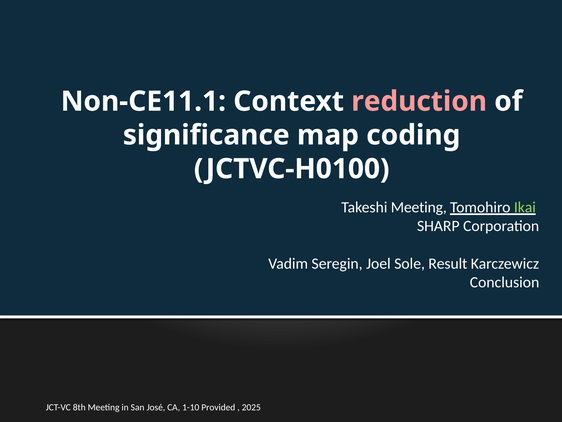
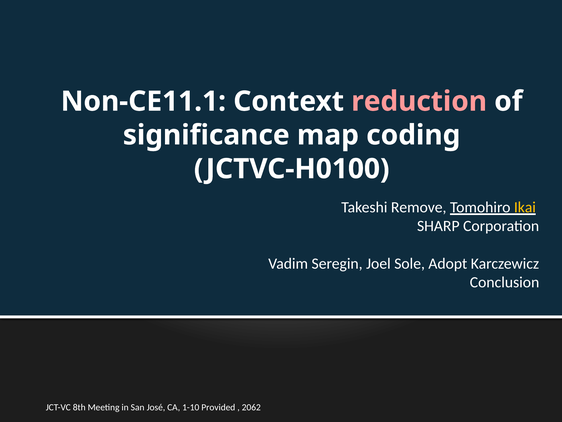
Takeshi Meeting: Meeting -> Remove (419, 207)
Ikai colour: light green -> yellow (525, 207)
Result: Result -> Adopt (448, 263)
2025: 2025 -> 2062 (251, 407)
